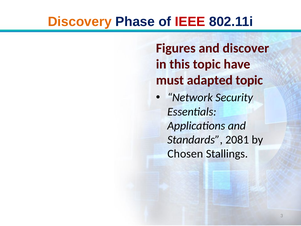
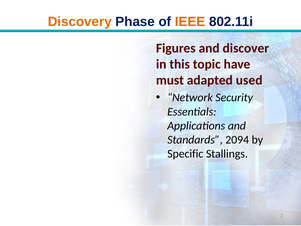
IEEE colour: red -> orange (190, 22)
adapted topic: topic -> used (249, 80)
2081: 2081 -> 2094 (237, 140)
Chosen: Chosen -> Specific (185, 154)
